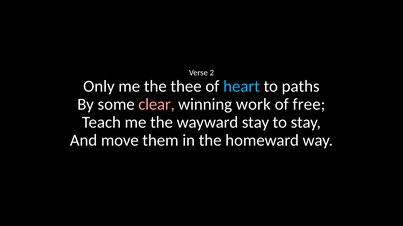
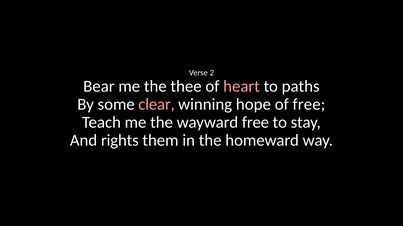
Only: Only -> Bear (99, 86)
heart colour: light blue -> pink (242, 86)
work: work -> hope (253, 105)
wayward stay: stay -> free (255, 123)
move: move -> rights (120, 141)
